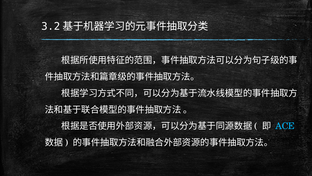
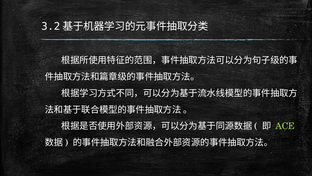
ACE colour: light blue -> light green (285, 126)
